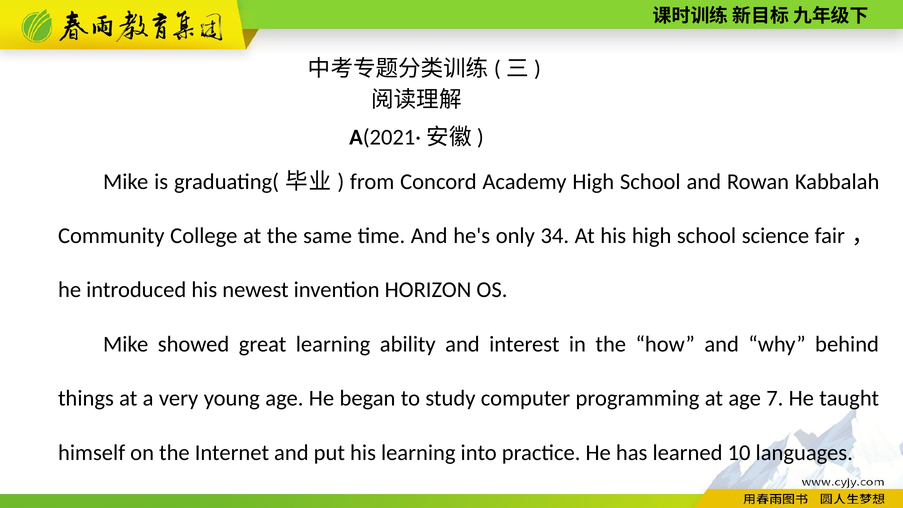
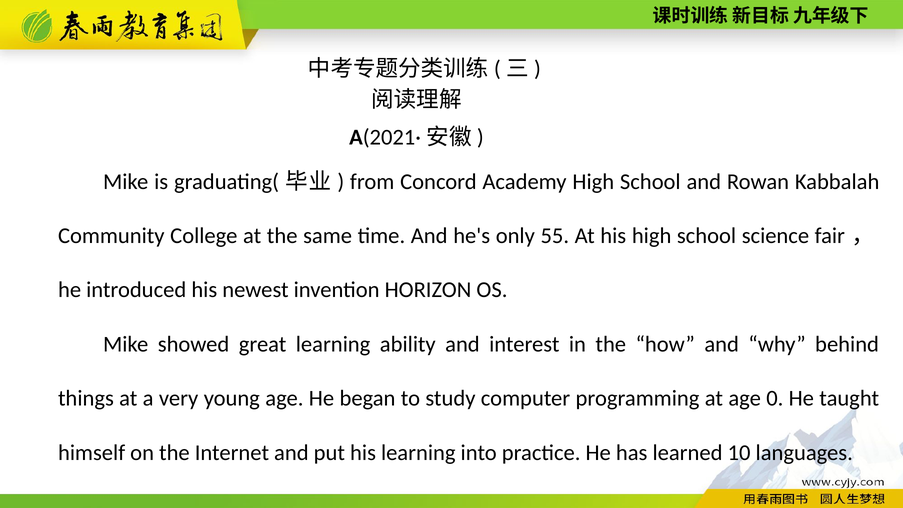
34: 34 -> 55 (555, 236)
7: 7 -> 0 (775, 398)
